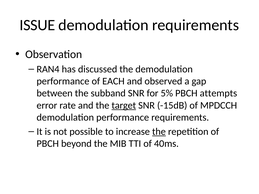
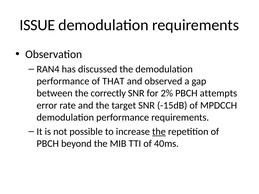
EACH: EACH -> THAT (113, 81)
subband: subband -> correctly (108, 93)
5%: 5% -> 2% (167, 93)
target underline: present -> none (124, 105)
